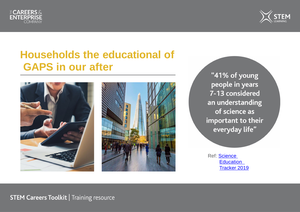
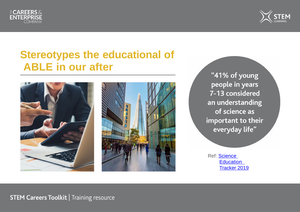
Households: Households -> Stereotypes (50, 55)
GAPS: GAPS -> ABLE (38, 67)
